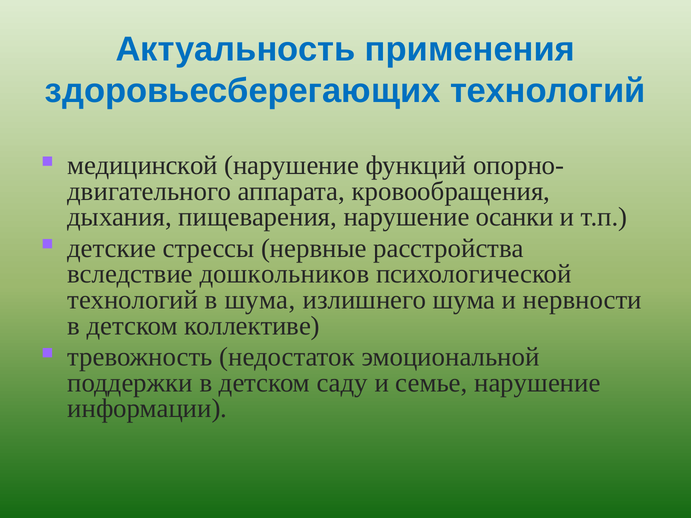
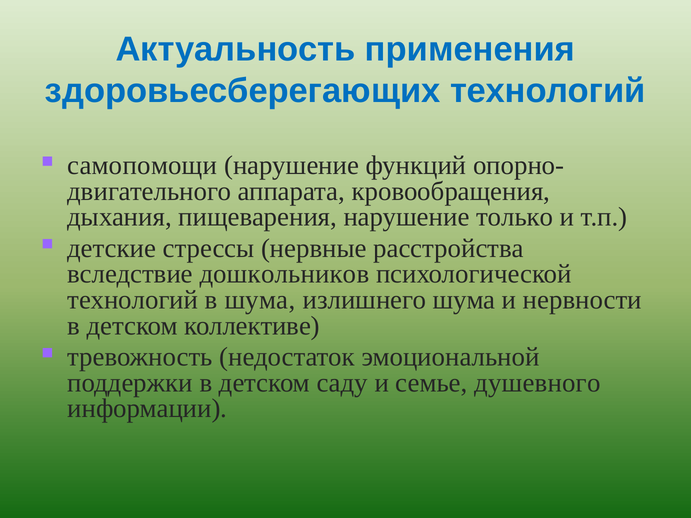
медицинской: медицинской -> самопомощи (142, 166)
осанки: осанки -> только (515, 217)
семье нарушение: нарушение -> душевного (537, 383)
